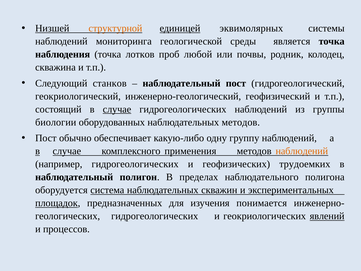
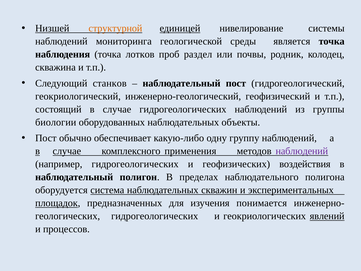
эквимолярных: эквимолярных -> нивелирование (251, 28)
любой: любой -> раздел (198, 54)
случае underline: present -> none (117, 109)
наблюдательных методов: методов -> объекты (241, 122)
наблюдений colour: orange -> purple (302, 151)
трудоемких: трудоемких -> воздействия (305, 164)
